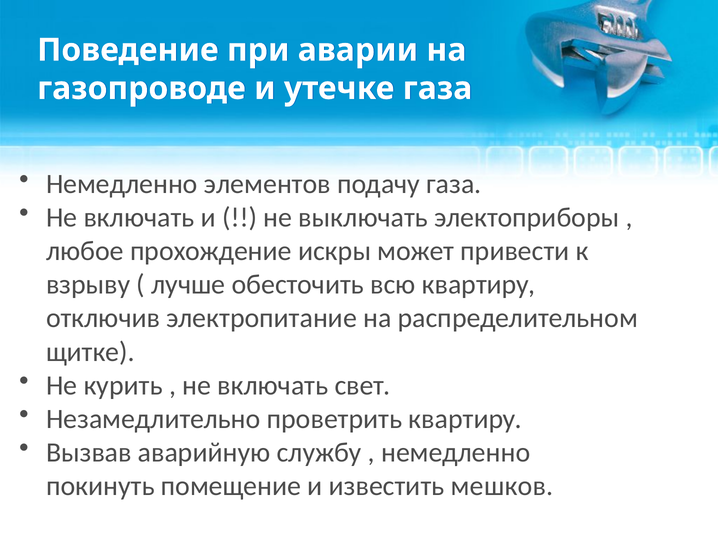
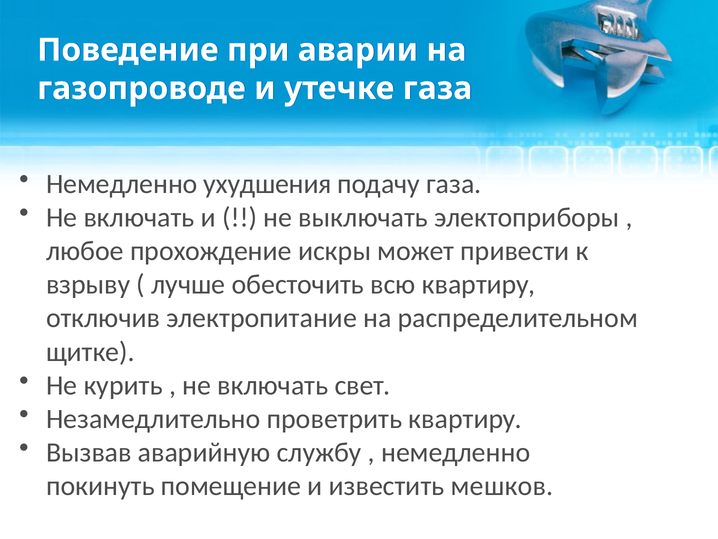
элементов: элементов -> ухудшения (267, 184)
